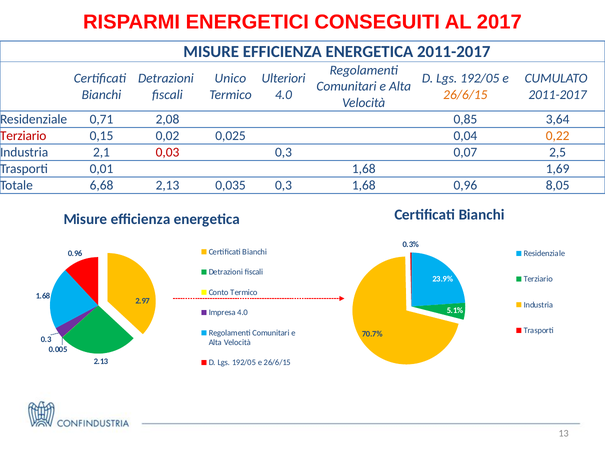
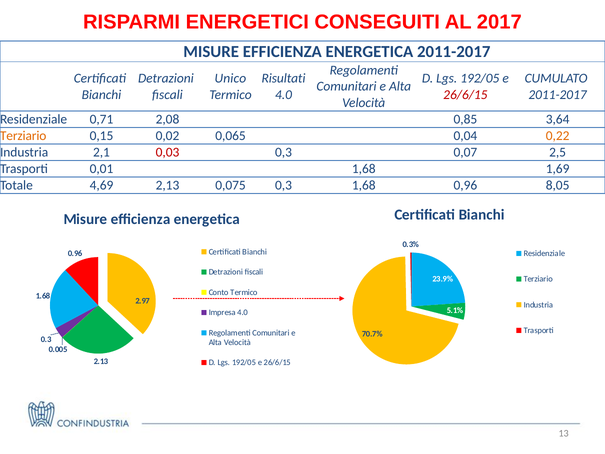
Ulteriori: Ulteriori -> Risultati (284, 78)
26/6/15 colour: orange -> red (465, 95)
Terziario colour: red -> orange (23, 136)
0,025: 0,025 -> 0,065 (231, 136)
6,68: 6,68 -> 4,69 (102, 185)
0,035: 0,035 -> 0,075 (231, 185)
